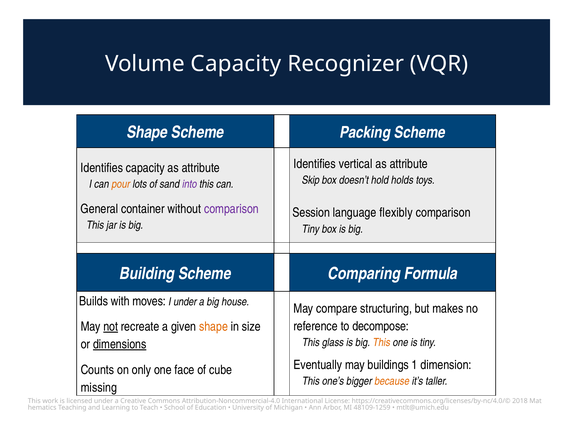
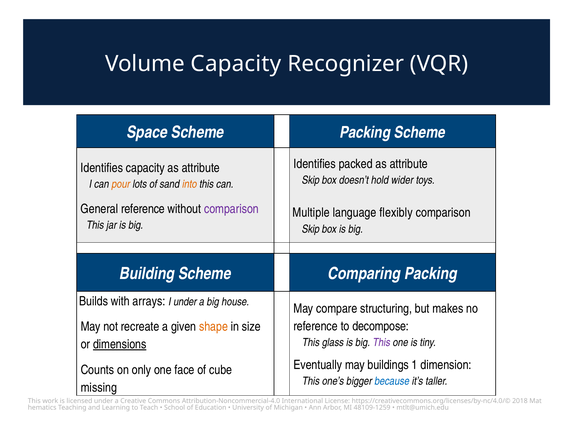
Shape: Shape -> Space (147, 133)
vertical: vertical -> packed (356, 164)
holds: holds -> wider (402, 181)
into colour: purple -> orange (190, 185)
General container: container -> reference (143, 209)
Session: Session -> Multiple (311, 213)
Tiny: Tiny -> Skip (311, 229)
Comparing Formula: Formula -> Packing (431, 274)
moves: moves -> arrays (149, 302)
not underline: present -> none (111, 327)
This colour: orange -> purple (382, 343)
because colour: orange -> blue (392, 382)
